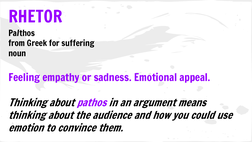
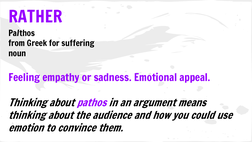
RHETOR: RHETOR -> RATHER (35, 17)
